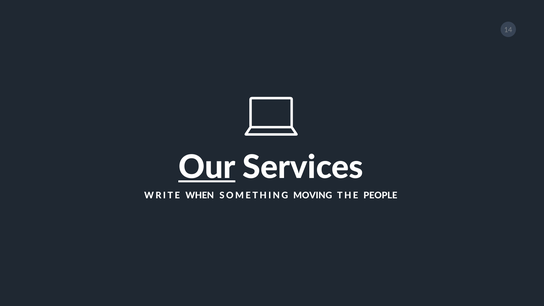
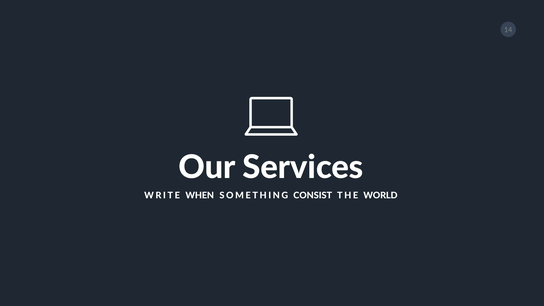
Our underline: present -> none (207, 167)
MOVING: MOVING -> CONSIST (313, 196)
PEOPLE: PEOPLE -> WORLD (380, 196)
